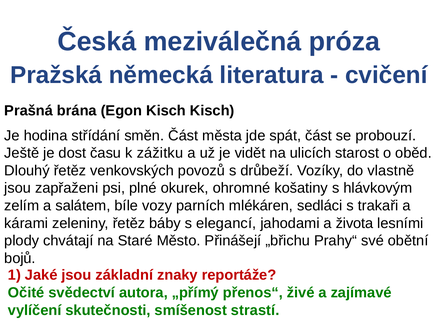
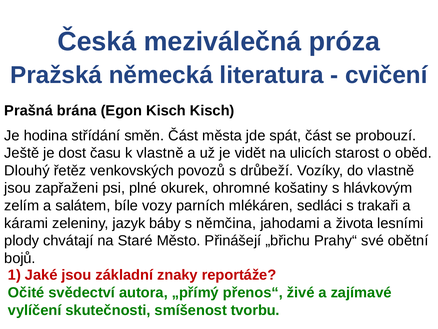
k zážitku: zážitku -> vlastně (160, 153)
zeleniny řetěz: řetěz -> jazyk (129, 223)
elegancí: elegancí -> němčina (226, 223)
strastí: strastí -> tvorbu (255, 310)
